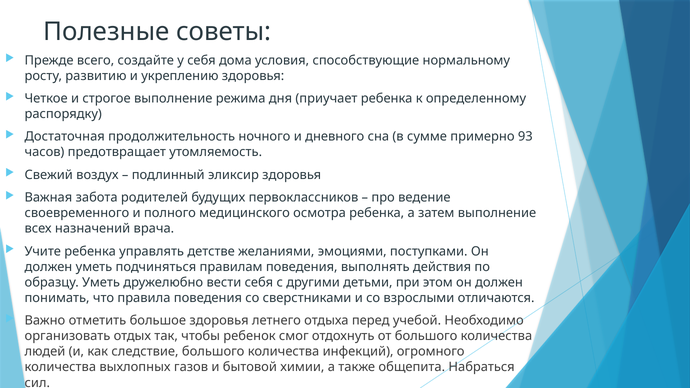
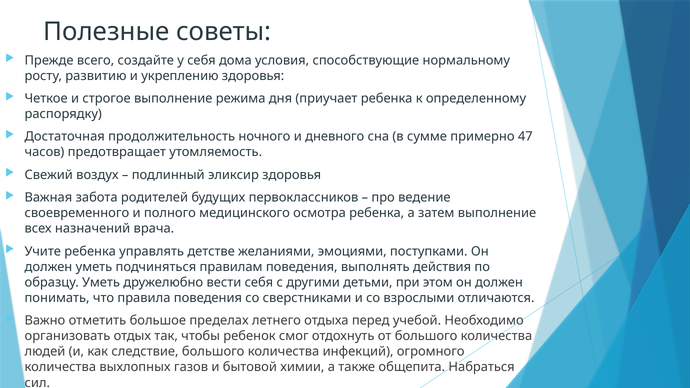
93: 93 -> 47 (525, 137)
большое здоровья: здоровья -> пределах (219, 321)
